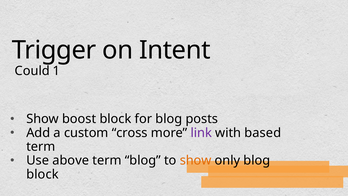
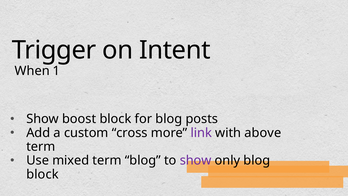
Could: Could -> When (32, 71)
based: based -> above (263, 133)
above: above -> mixed (71, 160)
show colour: orange -> purple (196, 160)
